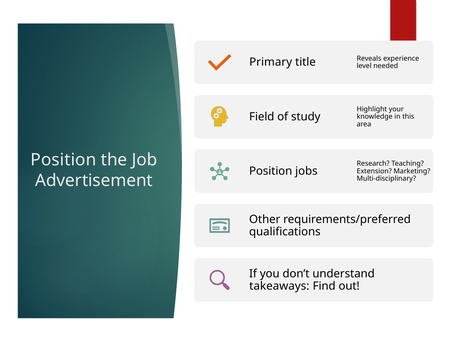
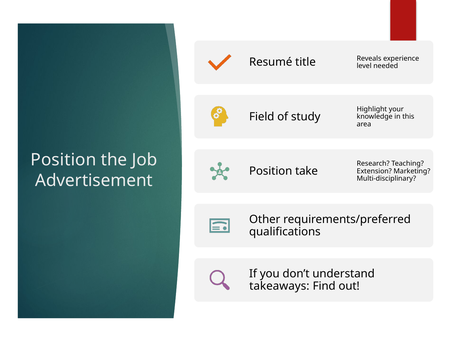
Primary: Primary -> Resumé (271, 62)
jobs: jobs -> take (307, 171)
